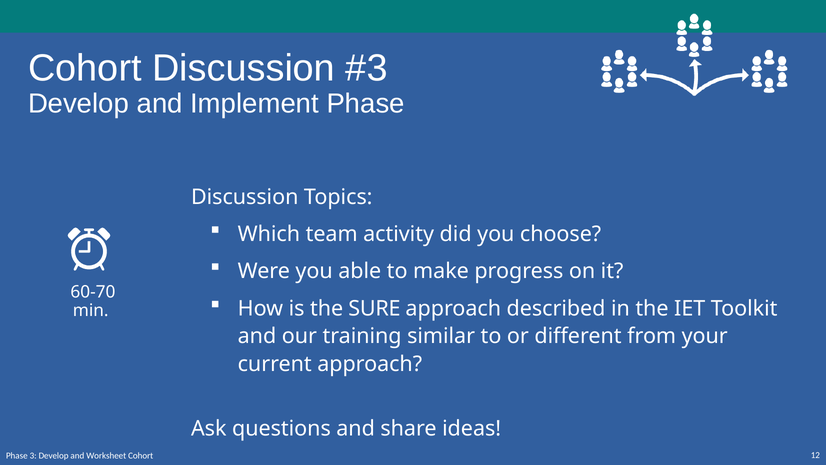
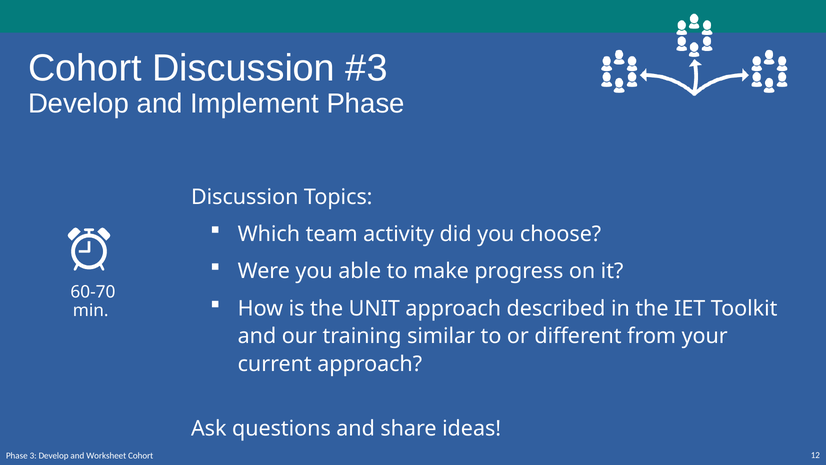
SURE: SURE -> UNIT (374, 308)
